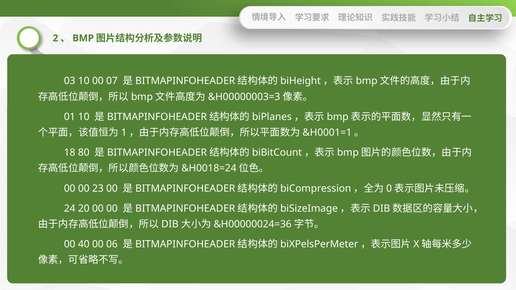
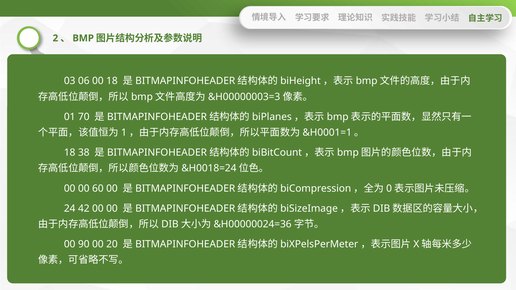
03 10: 10 -> 06 (84, 81)
00 07: 07 -> 18 (112, 81)
01 10: 10 -> 70 (84, 117)
80: 80 -> 38 (84, 153)
23: 23 -> 60 (98, 189)
20: 20 -> 42 (84, 209)
40: 40 -> 90 (84, 244)
06: 06 -> 20 (112, 244)
